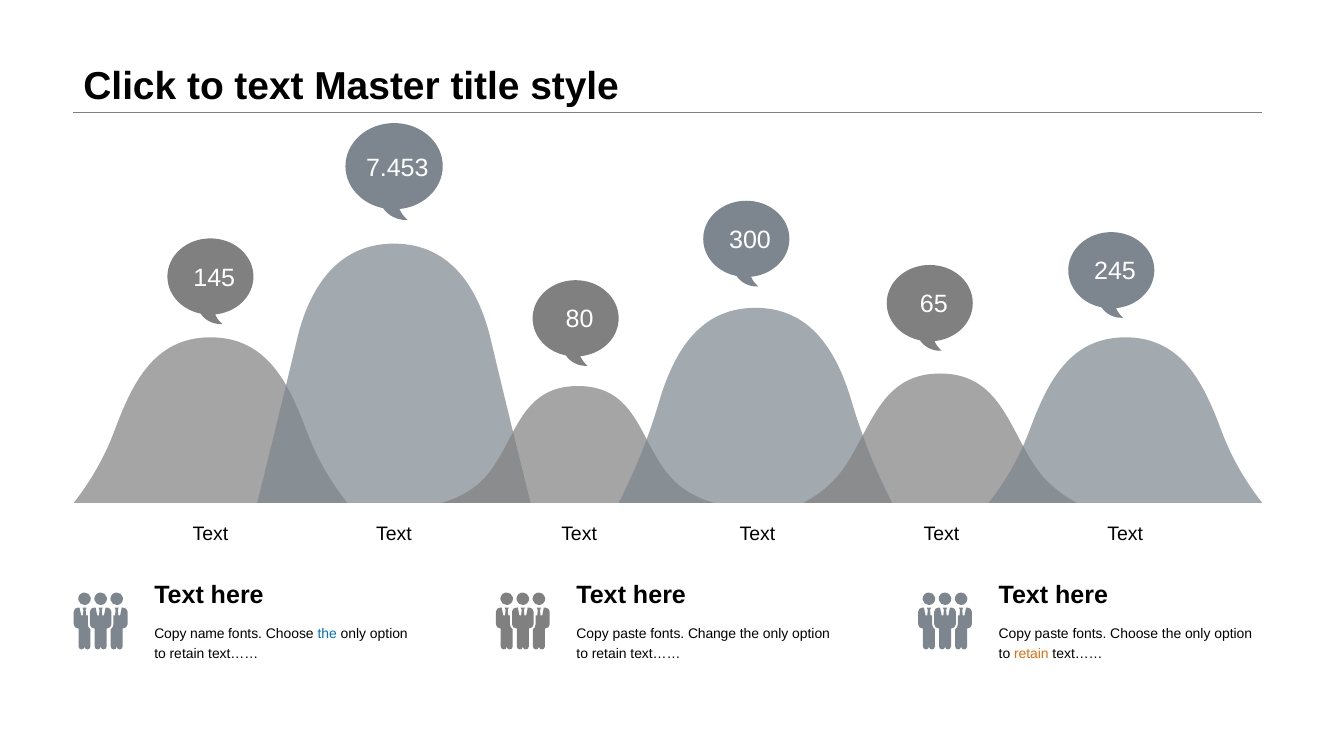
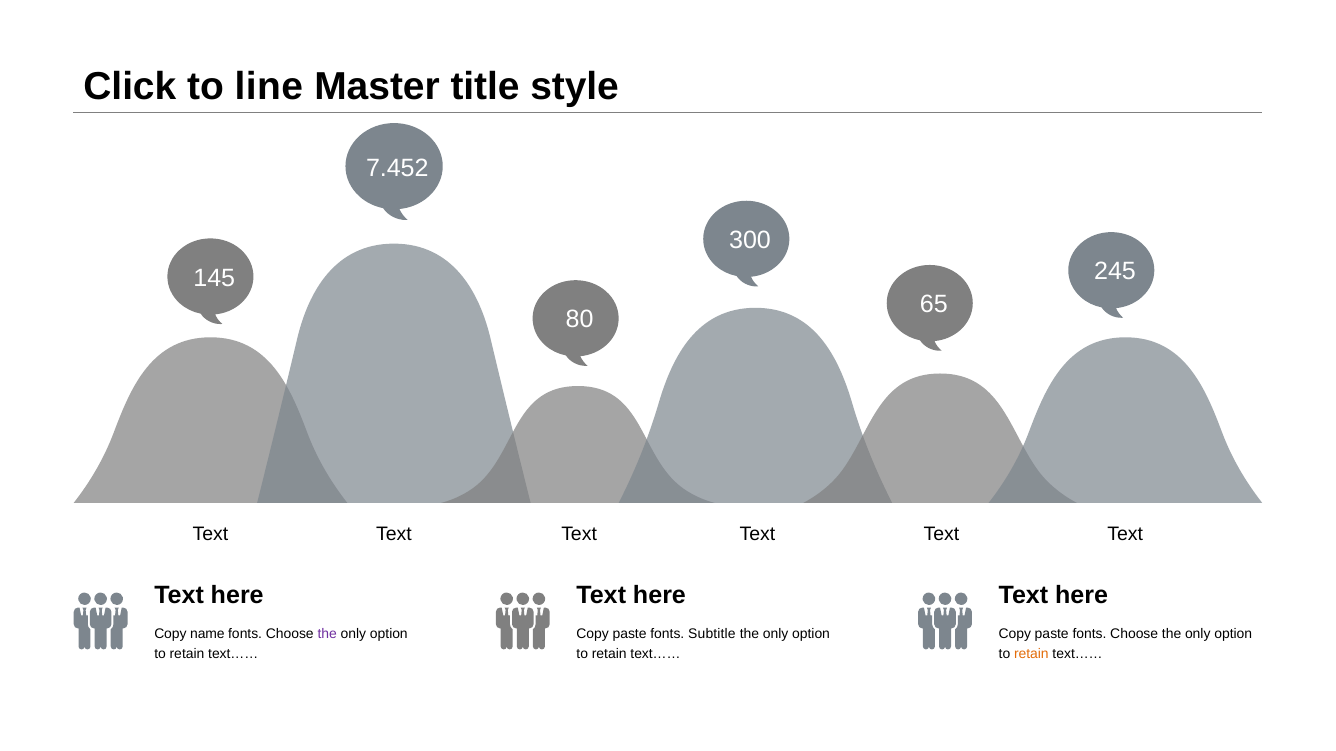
to text: text -> line (269, 86)
7.453: 7.453 -> 7.452 (397, 168)
the colour: blue -> purple (327, 635)
Change: Change -> Subtitle (712, 635)
